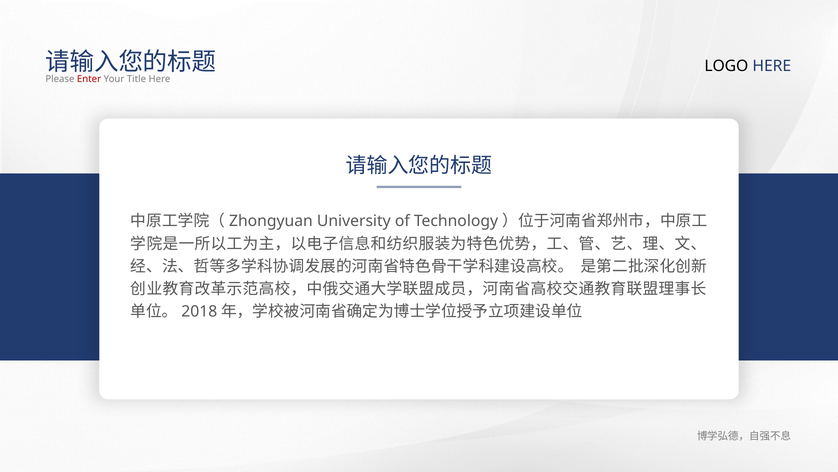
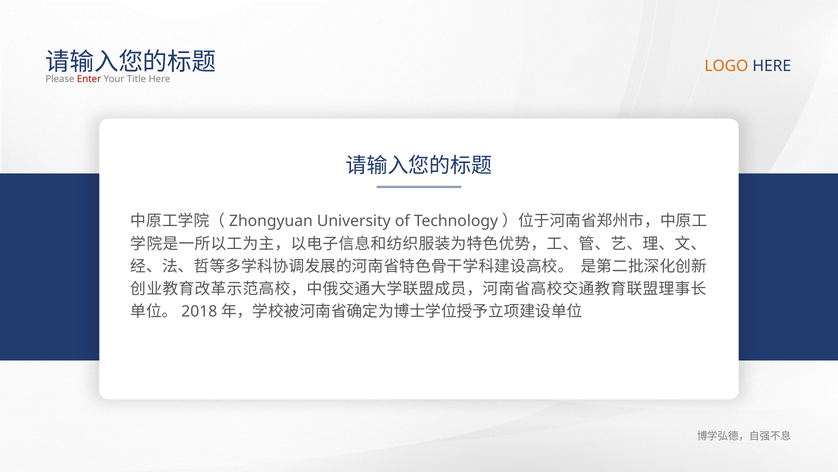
LOGO colour: black -> orange (726, 66)
